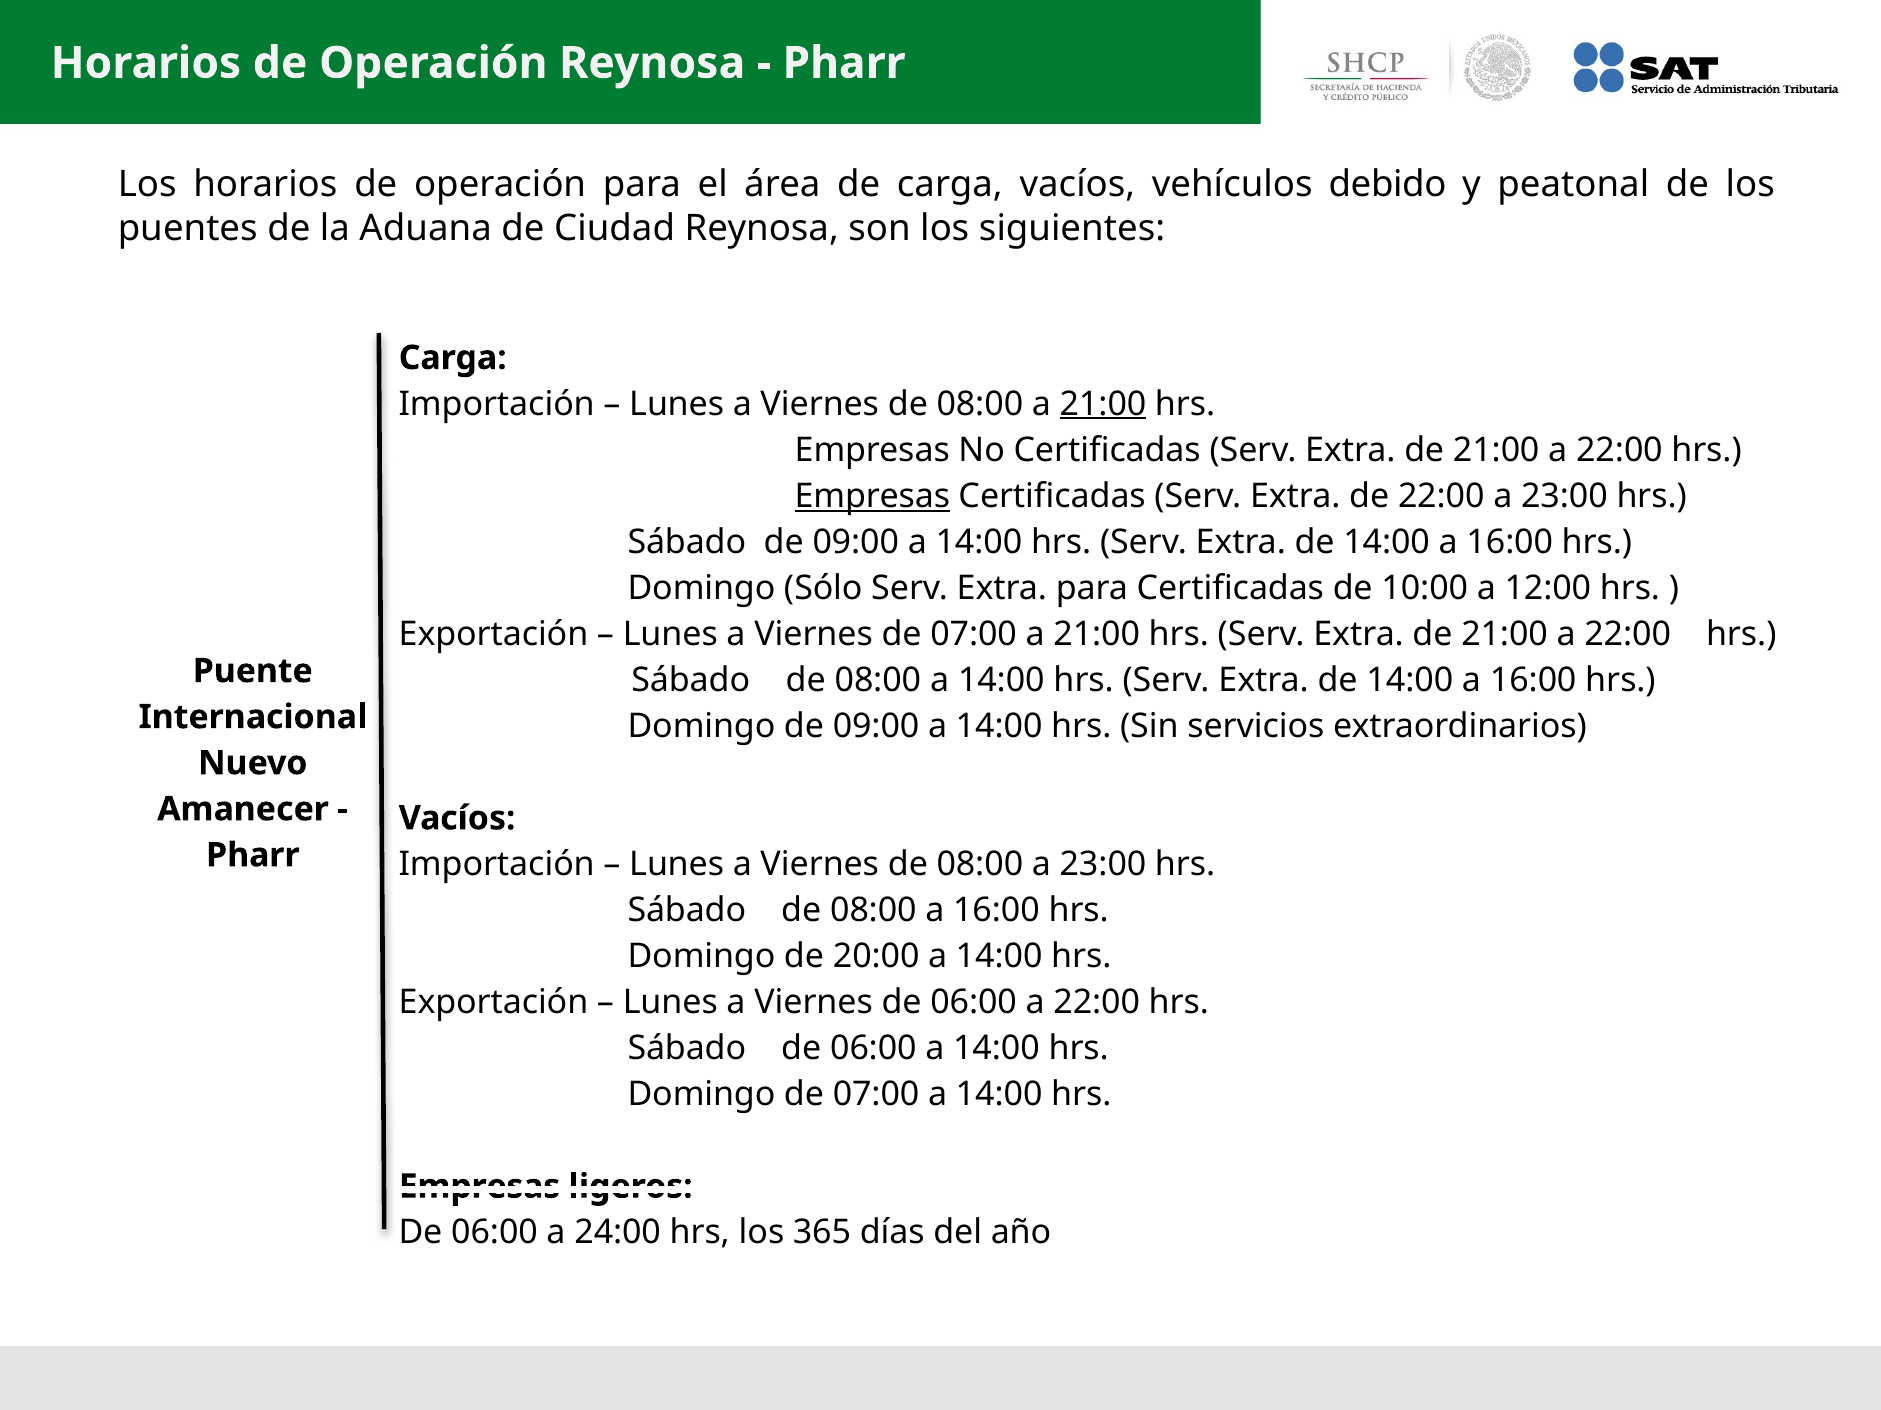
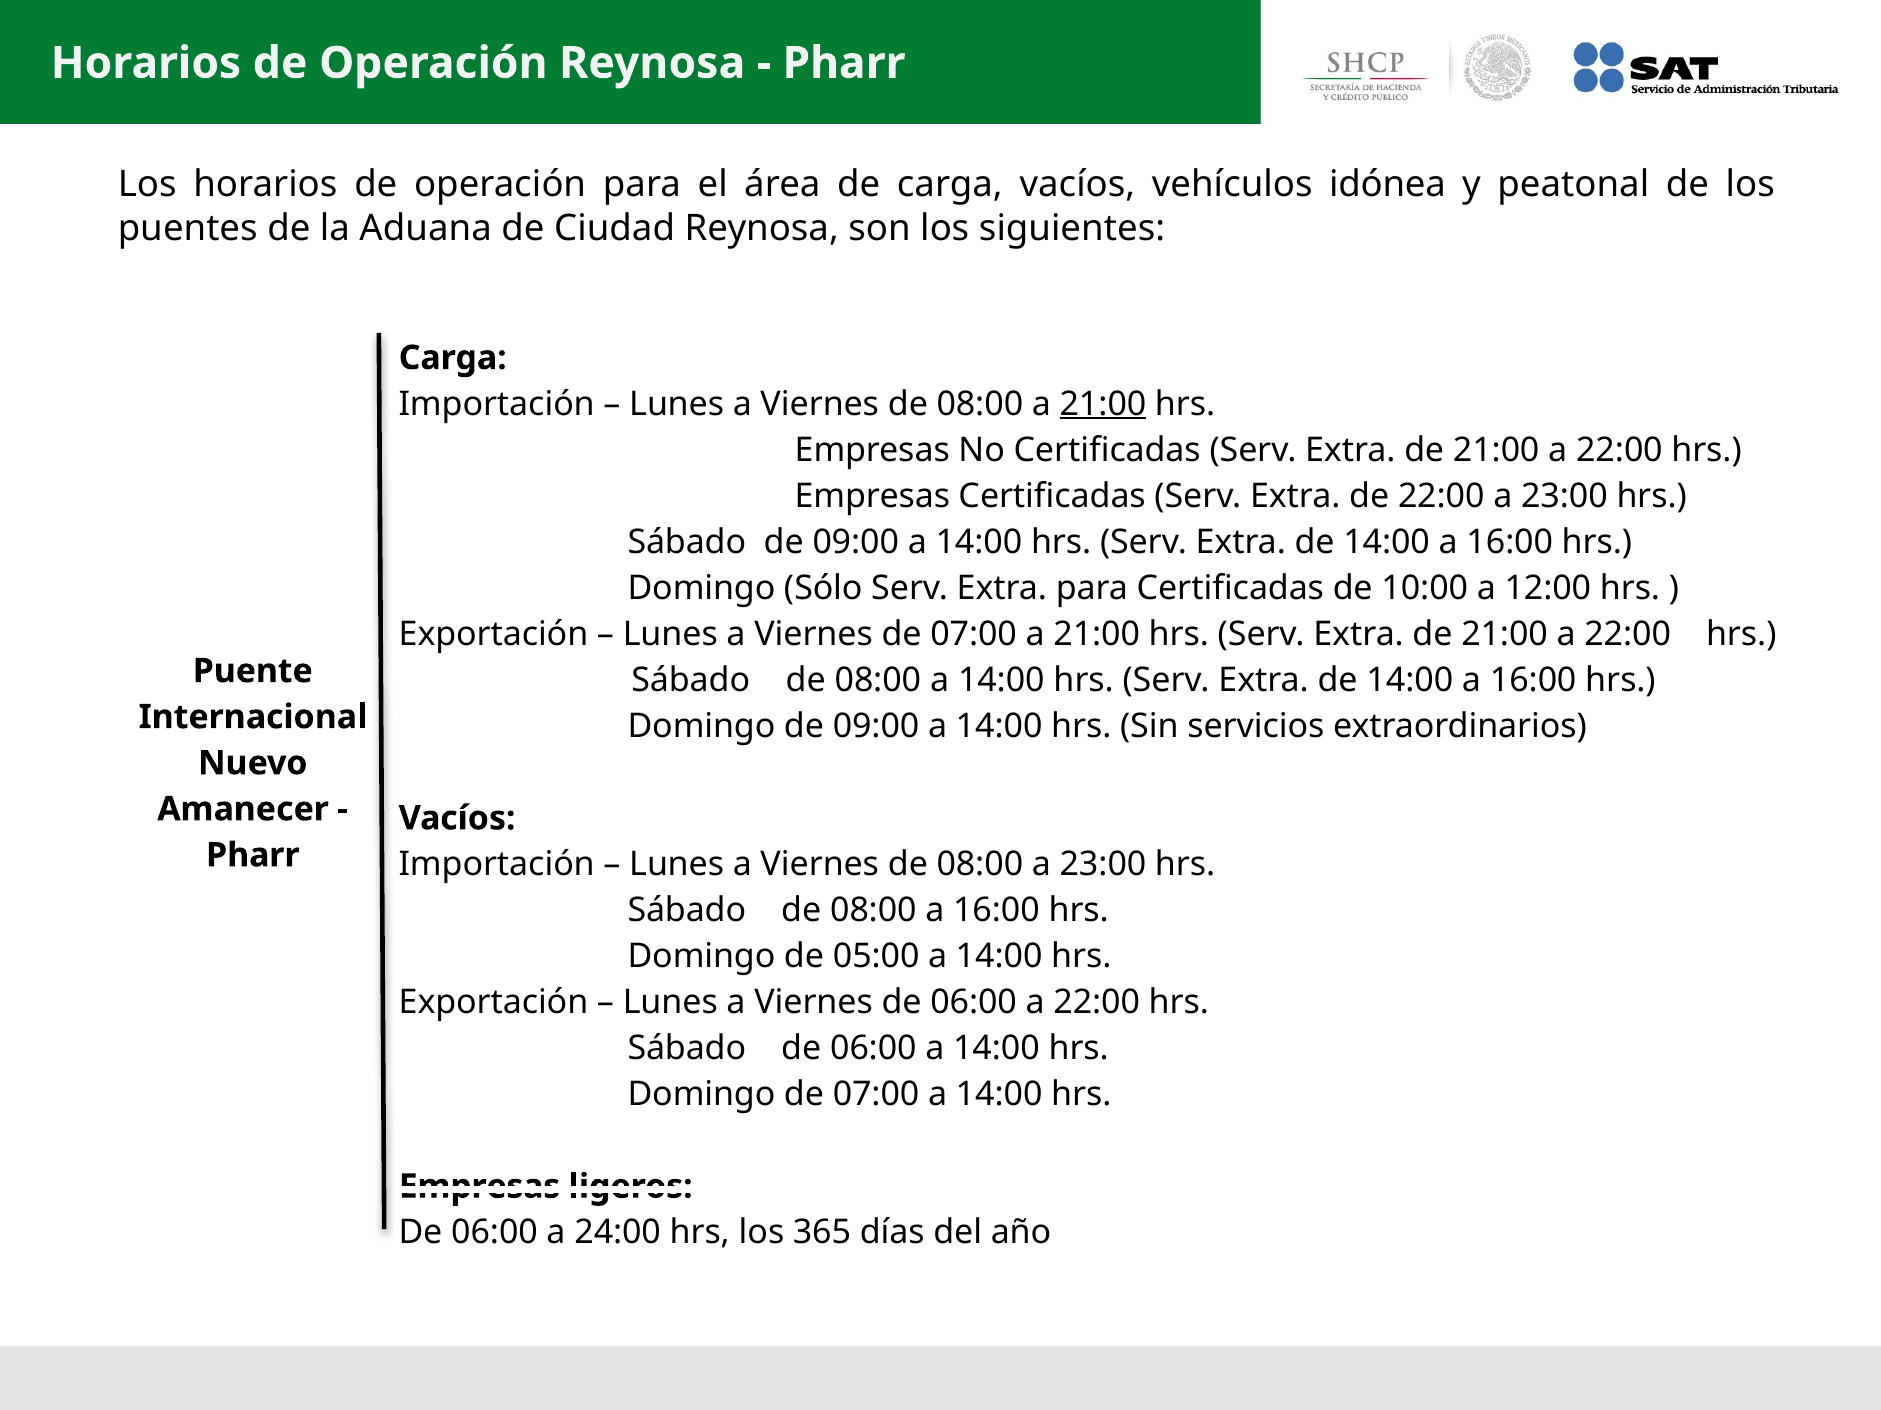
debido: debido -> idónea (1387, 184)
Empresas underline: present -> none (872, 496)
20:00: 20:00 -> 05:00 (876, 957)
